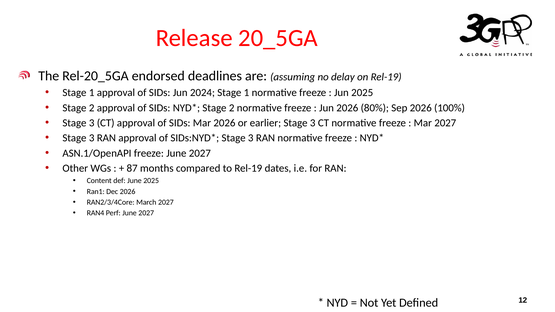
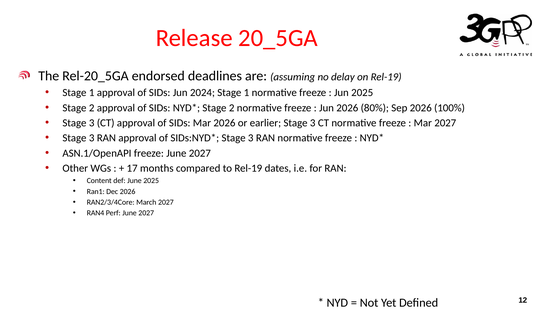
87: 87 -> 17 (132, 168)
